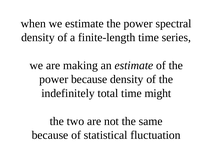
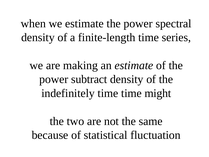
power because: because -> subtract (89, 79)
indefinitely total: total -> time (108, 93)
